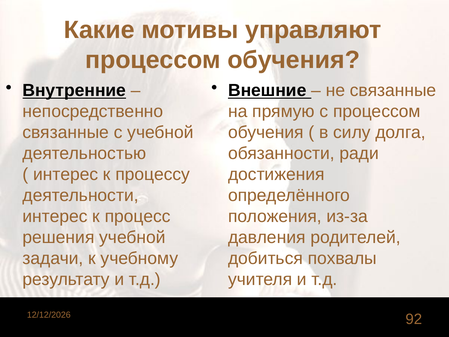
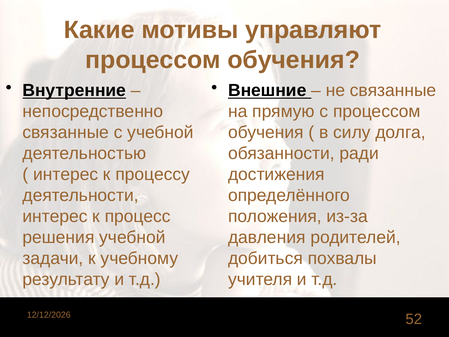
92: 92 -> 52 (414, 319)
